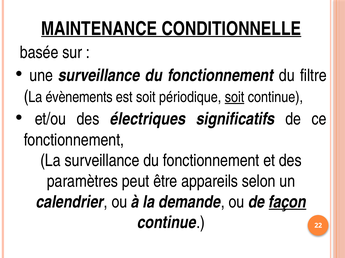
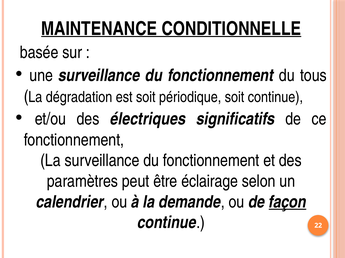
filtre: filtre -> tous (313, 76)
évènements: évènements -> dégradation (79, 97)
soit underline: present -> none (235, 97)
appareils: appareils -> éclairage (210, 182)
